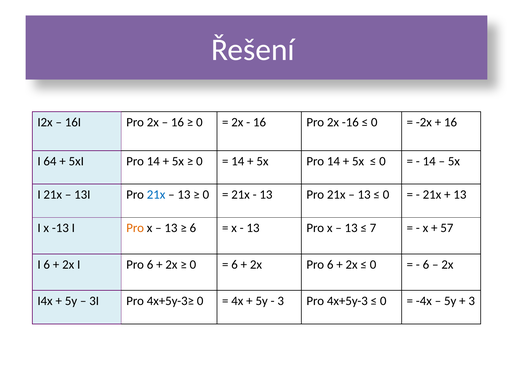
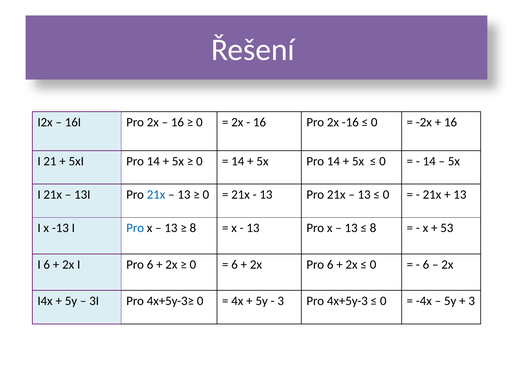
64: 64 -> 21 (50, 161)
Pro colour: orange -> blue (135, 228)
6: 6 -> 8 (193, 228)
7: 7 -> 8 (373, 228)
57: 57 -> 53 (447, 228)
